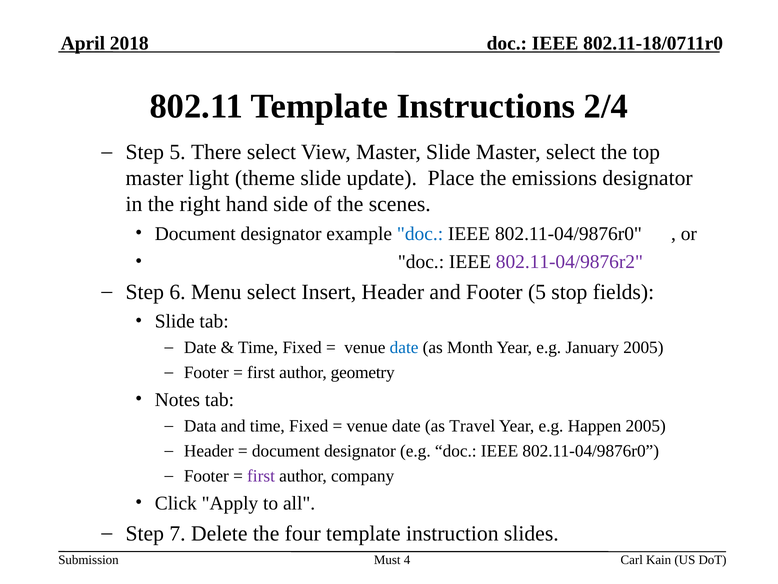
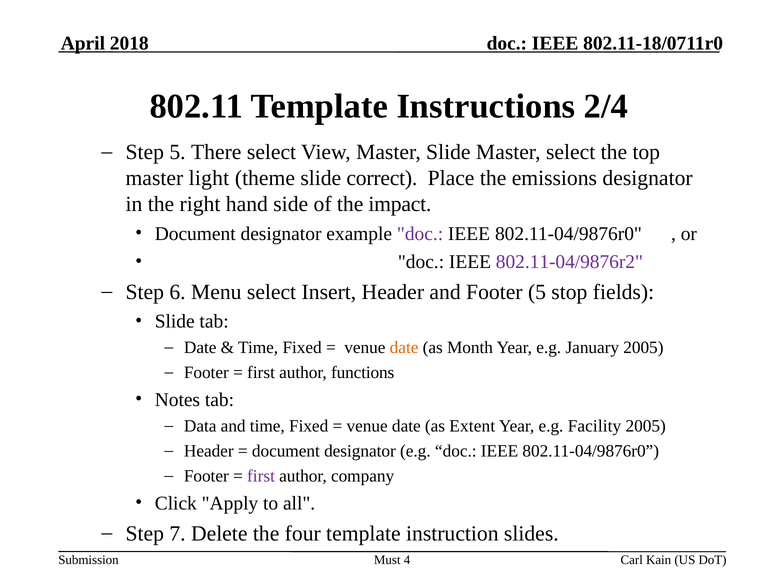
update: update -> correct (382, 178)
scenes: scenes -> impact (400, 204)
doc colour: blue -> purple (420, 233)
date colour: blue -> orange (404, 347)
geometry: geometry -> functions (363, 372)
Travel: Travel -> Extent (472, 426)
Happen: Happen -> Facility (594, 426)
